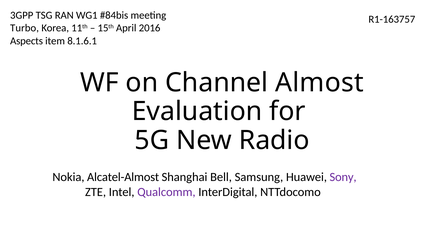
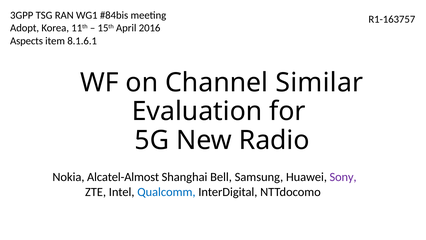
Turbo: Turbo -> Adopt (25, 28)
Almost: Almost -> Similar (319, 83)
Qualcomm colour: purple -> blue (166, 192)
